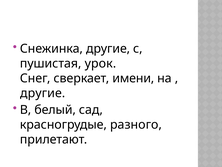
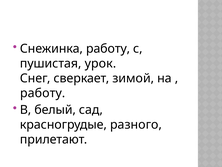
Снежинка другие: другие -> работу (108, 48)
имени: имени -> зимой (133, 78)
другие: другие -> работу (43, 93)
